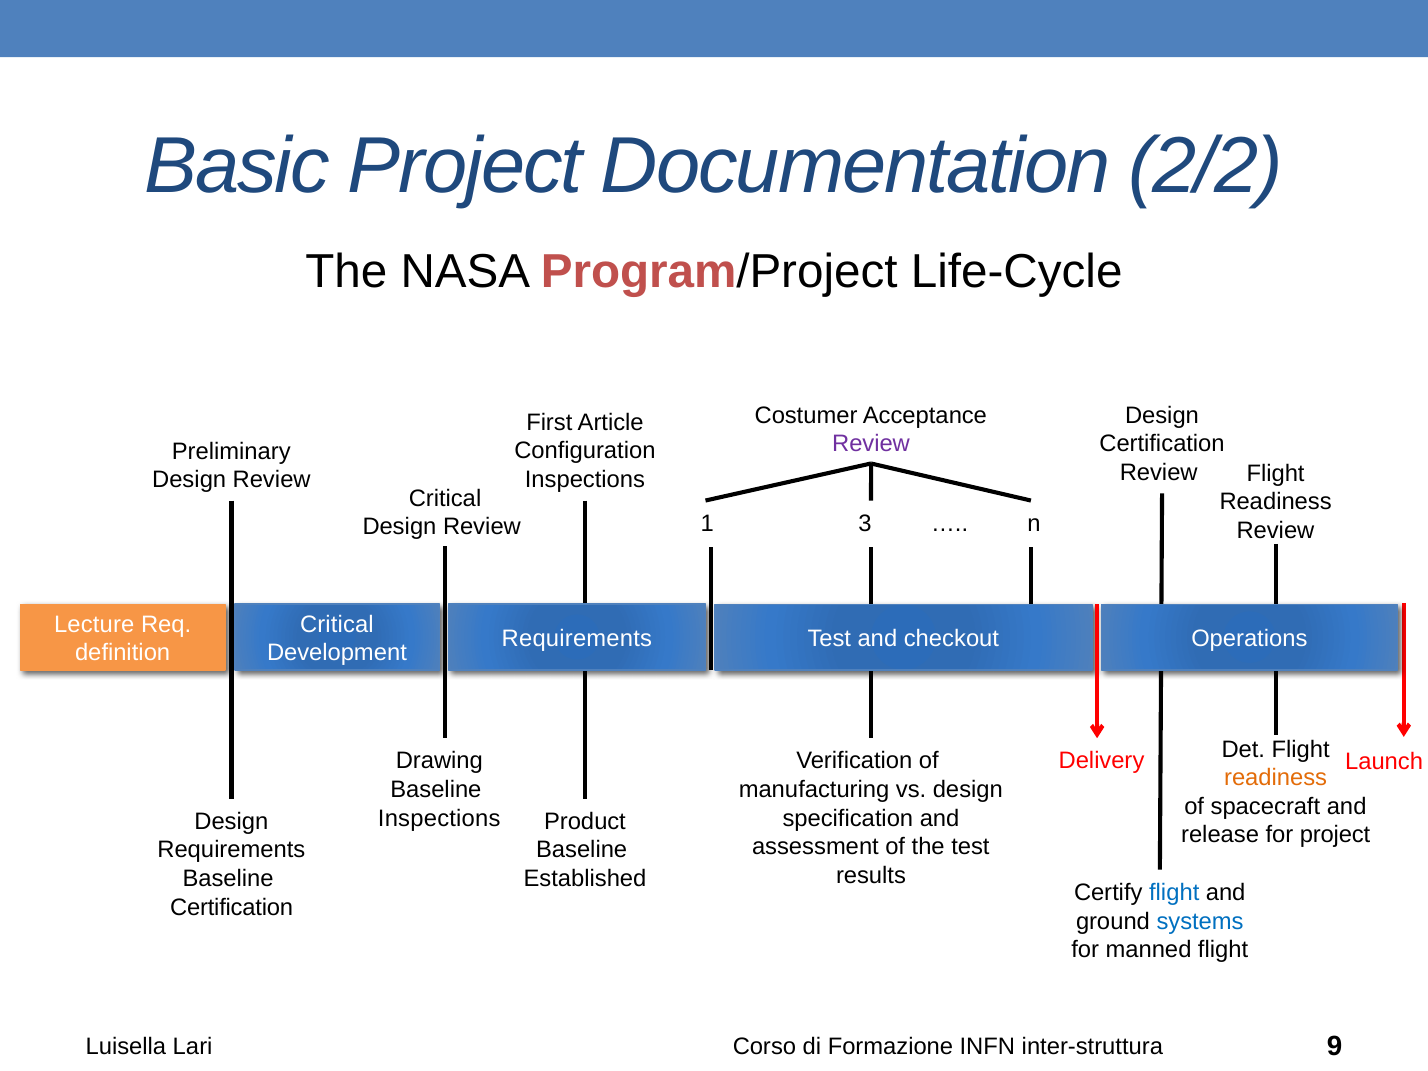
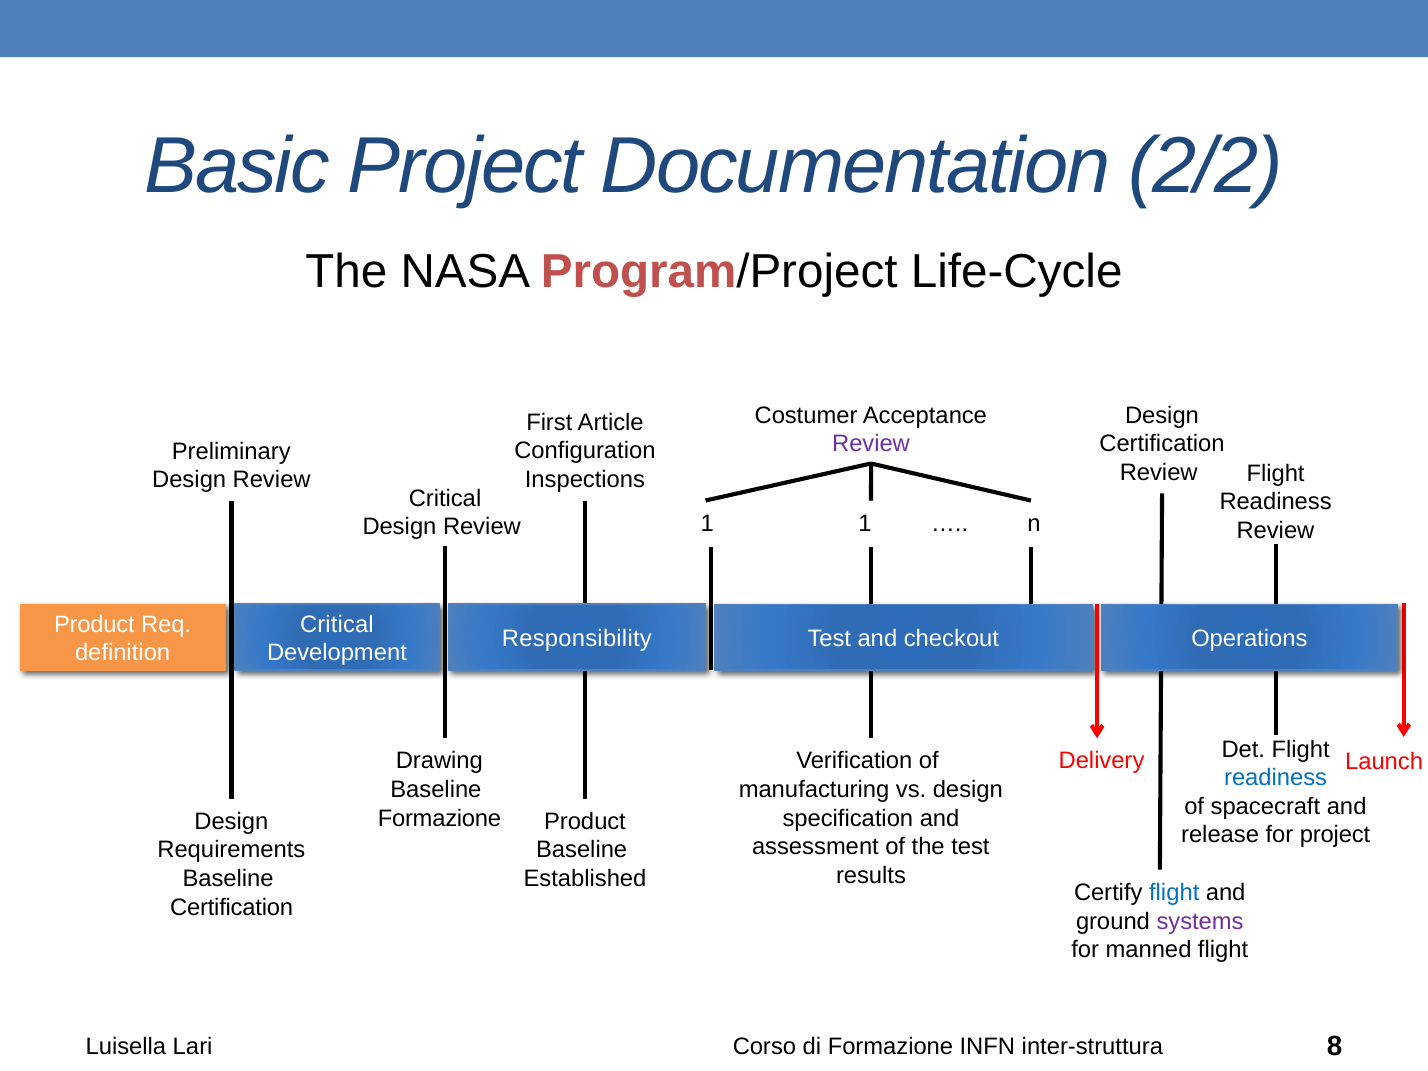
1 3: 3 -> 1 (865, 523)
Lecture: Lecture -> Product (94, 624)
Requirements: Requirements -> Responsibility (577, 639)
readiness colour: orange -> blue (1276, 778)
Inspections: Inspections -> Formazione (439, 818)
systems colour: blue -> purple (1200, 921)
9: 9 -> 8 (1335, 1047)
